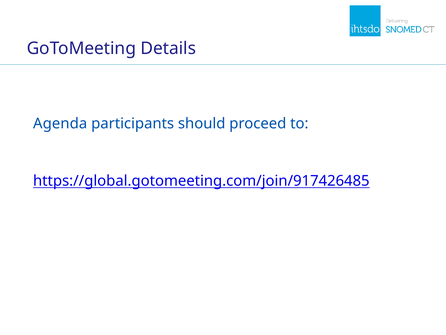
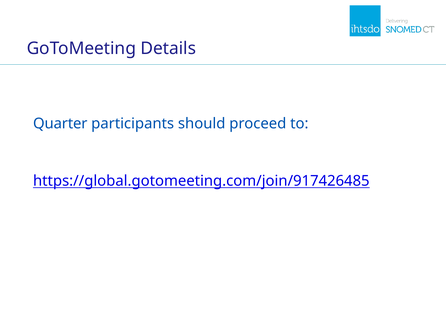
Agenda: Agenda -> Quarter (60, 123)
